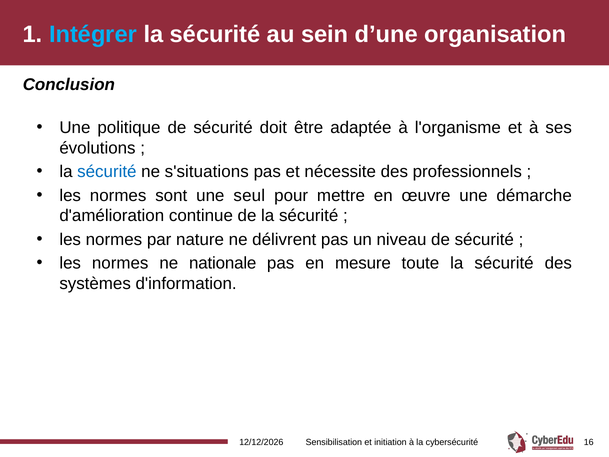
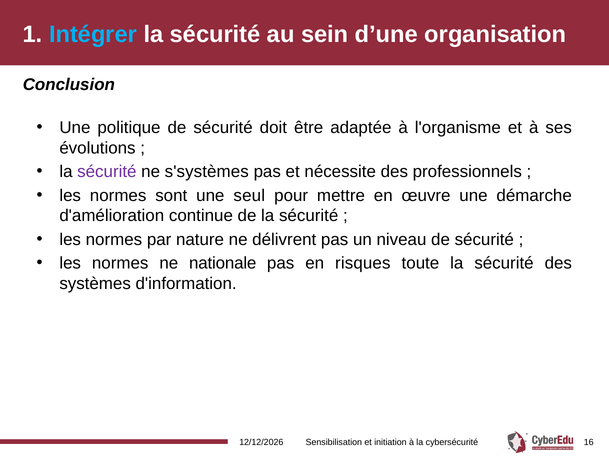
sécurité colour: blue -> purple (107, 172)
s'situations: s'situations -> s'systèmes (207, 172)
mesure: mesure -> risques (363, 263)
